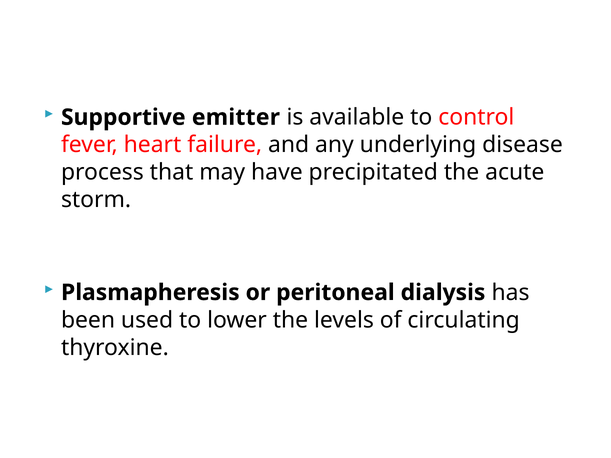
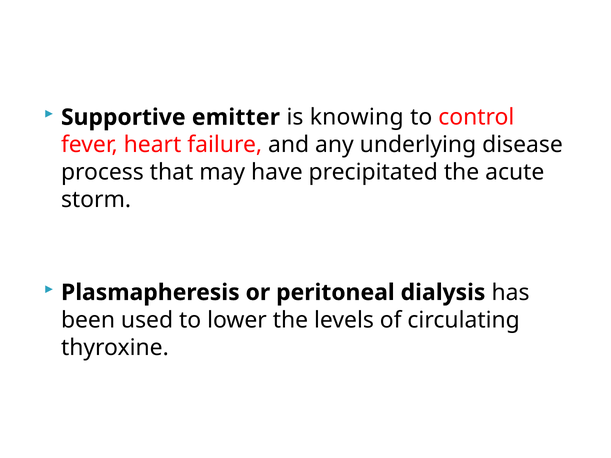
available: available -> knowing (357, 117)
